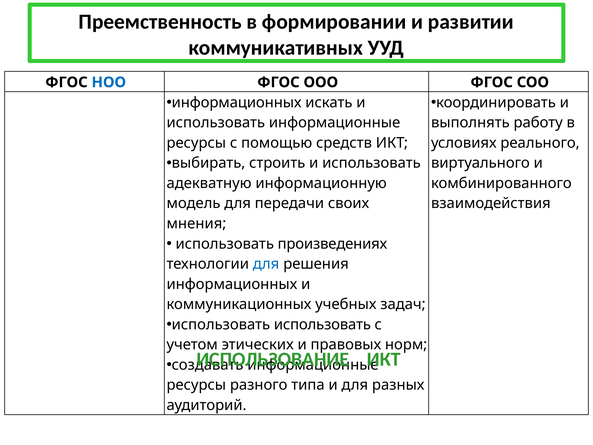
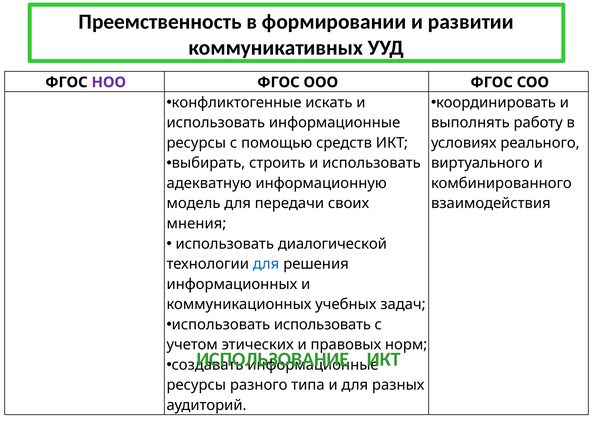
НОО colour: blue -> purple (109, 82)
информационных: информационных -> конфликтогенные (237, 102)
произведениях: произведениях -> диалогической (332, 244)
